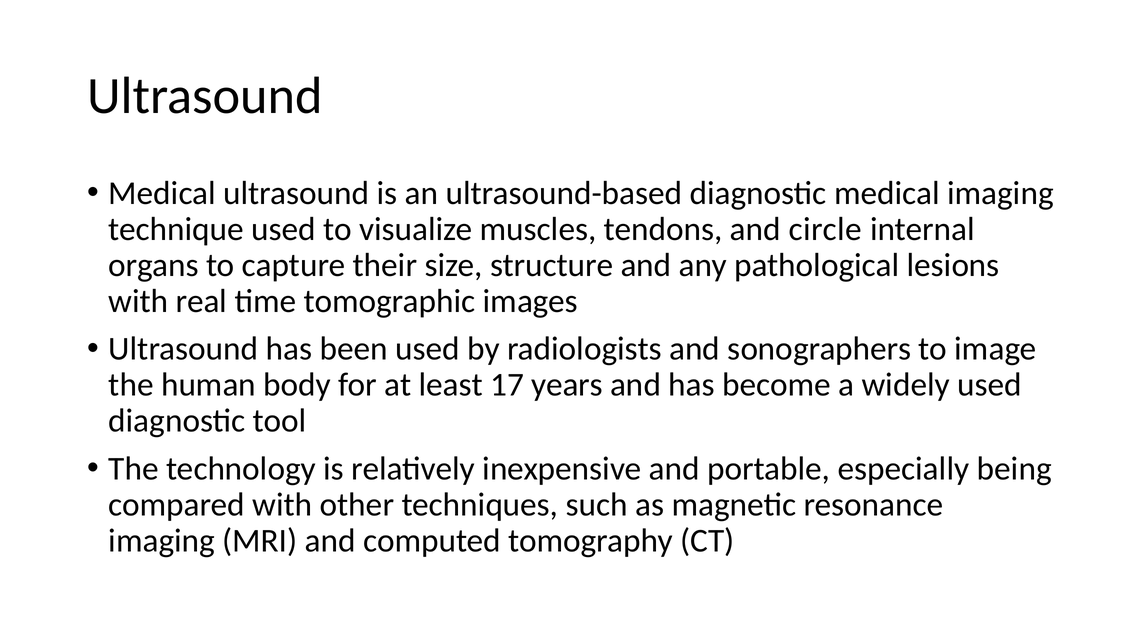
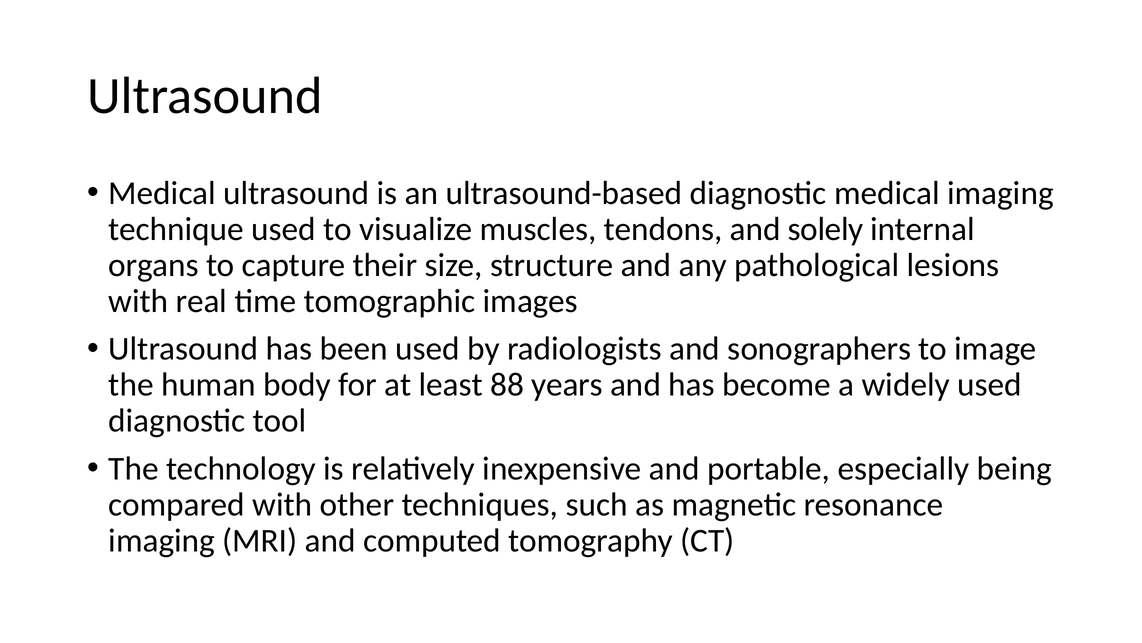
circle: circle -> solely (826, 229)
17: 17 -> 88 (507, 384)
